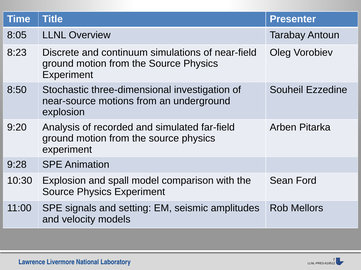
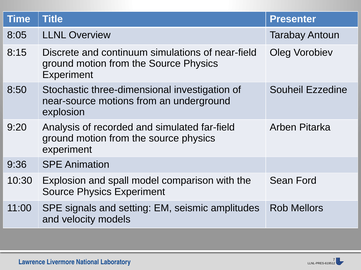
8:23: 8:23 -> 8:15 (17, 53)
9:28: 9:28 -> 9:36 (17, 165)
